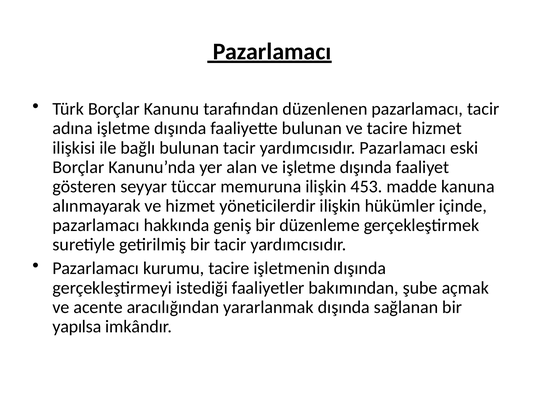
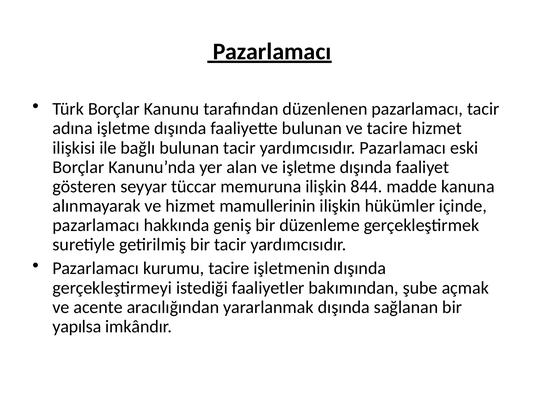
453: 453 -> 844 (367, 187)
yöneticilerdir: yöneticilerdir -> mamullerinin (268, 206)
